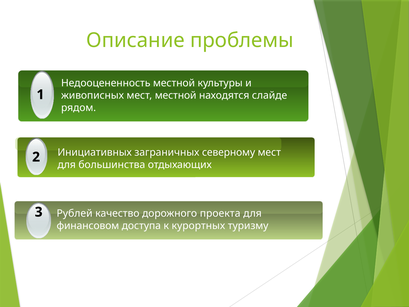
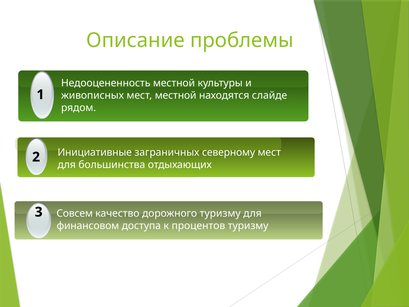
Инициативных: Инициативных -> Инициативные (95, 152)
Рублей: Рублей -> Совсем (75, 213)
дорожного проекта: проекта -> туризму (220, 213)
курортных: курортных -> процентов (198, 226)
